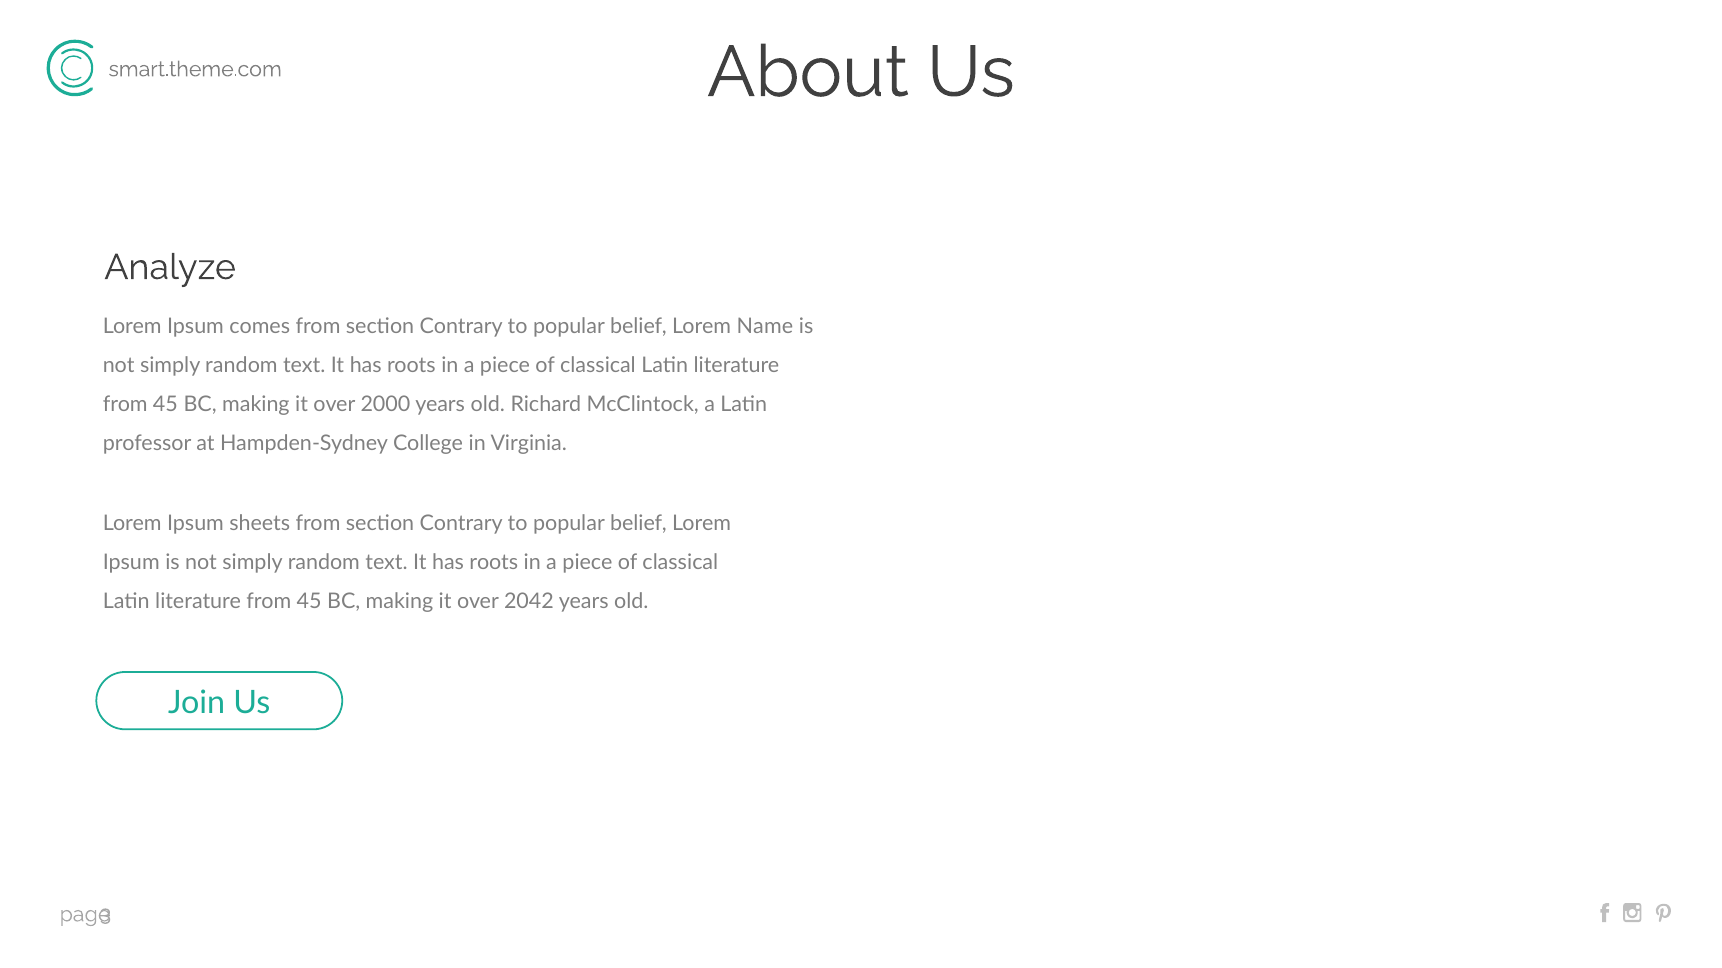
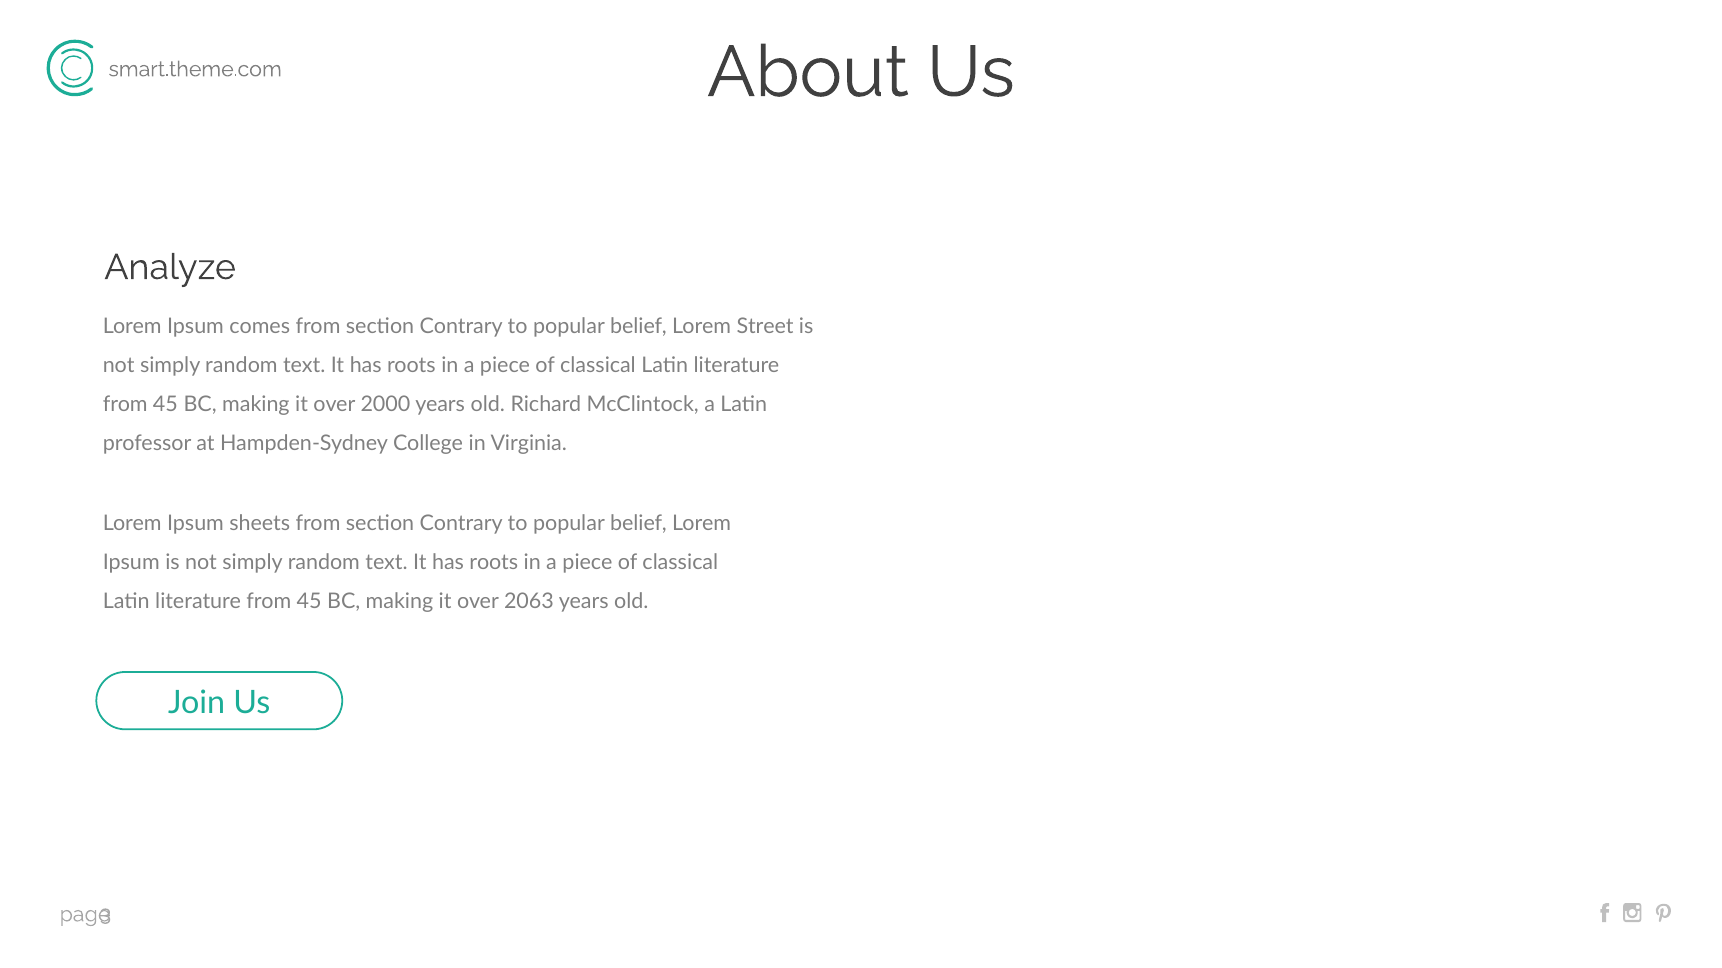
Name: Name -> Street (765, 327)
2042: 2042 -> 2063 (529, 601)
